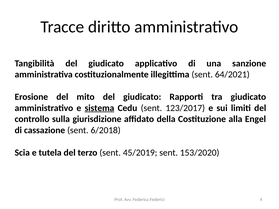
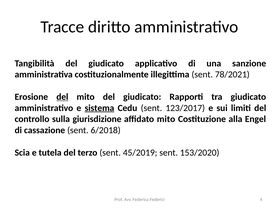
64/2021: 64/2021 -> 78/2021 (232, 75)
del underline: none -> present (62, 97)
affidato della: della -> mito (166, 119)
